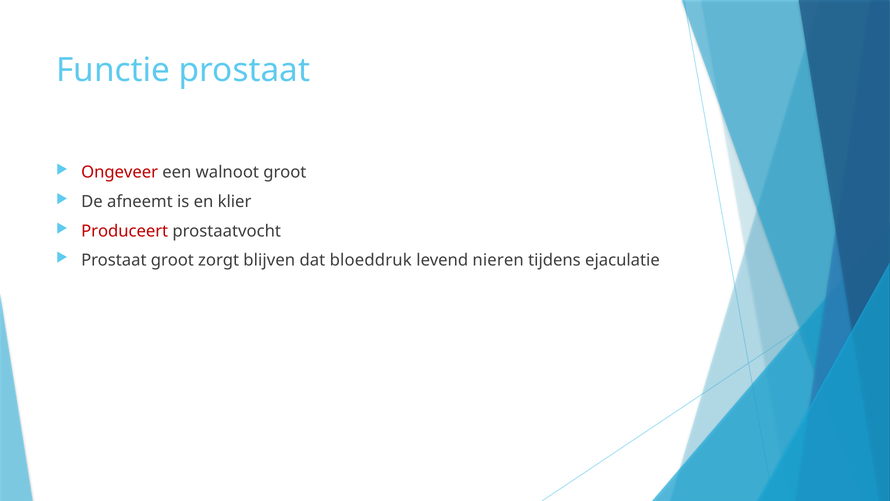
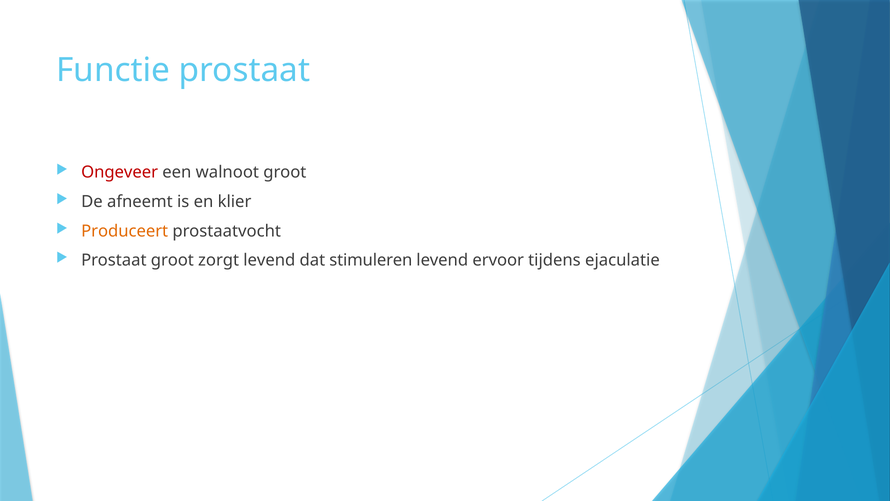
Produceert colour: red -> orange (125, 231)
zorgt blijven: blijven -> levend (269, 260)
bloeddruk: bloeddruk -> stimuleren (371, 260)
nieren: nieren -> ervoor (498, 260)
